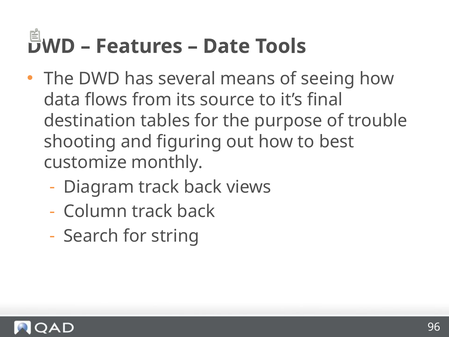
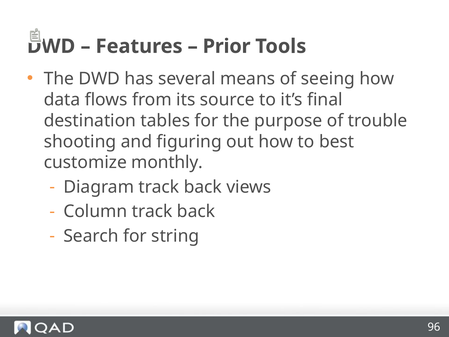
Date: Date -> Prior (227, 46)
